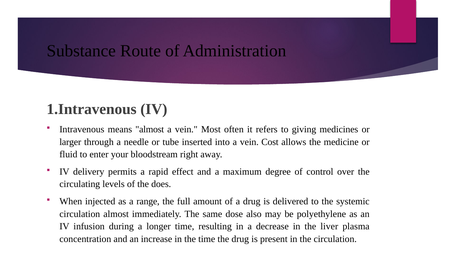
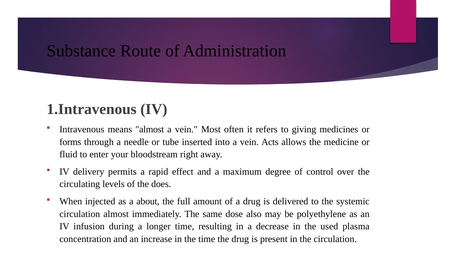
larger: larger -> forms (70, 142)
Cost: Cost -> Acts (270, 142)
range: range -> about (148, 202)
liver: liver -> used (329, 227)
